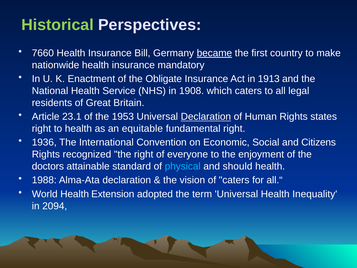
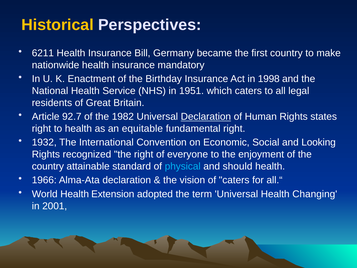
Historical colour: light green -> yellow (58, 25)
7660: 7660 -> 6211 (43, 53)
became underline: present -> none (214, 53)
Obligate: Obligate -> Birthday (164, 79)
1913: 1913 -> 1998 (269, 79)
1908: 1908 -> 1951 (192, 91)
23.1: 23.1 -> 92.7 (72, 117)
1953: 1953 -> 1982 (123, 117)
1936: 1936 -> 1932 (44, 142)
Citizens: Citizens -> Looking (319, 142)
doctors: doctors -> country (48, 166)
1988: 1988 -> 1966 (44, 180)
Inequality: Inequality -> Changing (315, 194)
2094: 2094 -> 2001 (55, 206)
